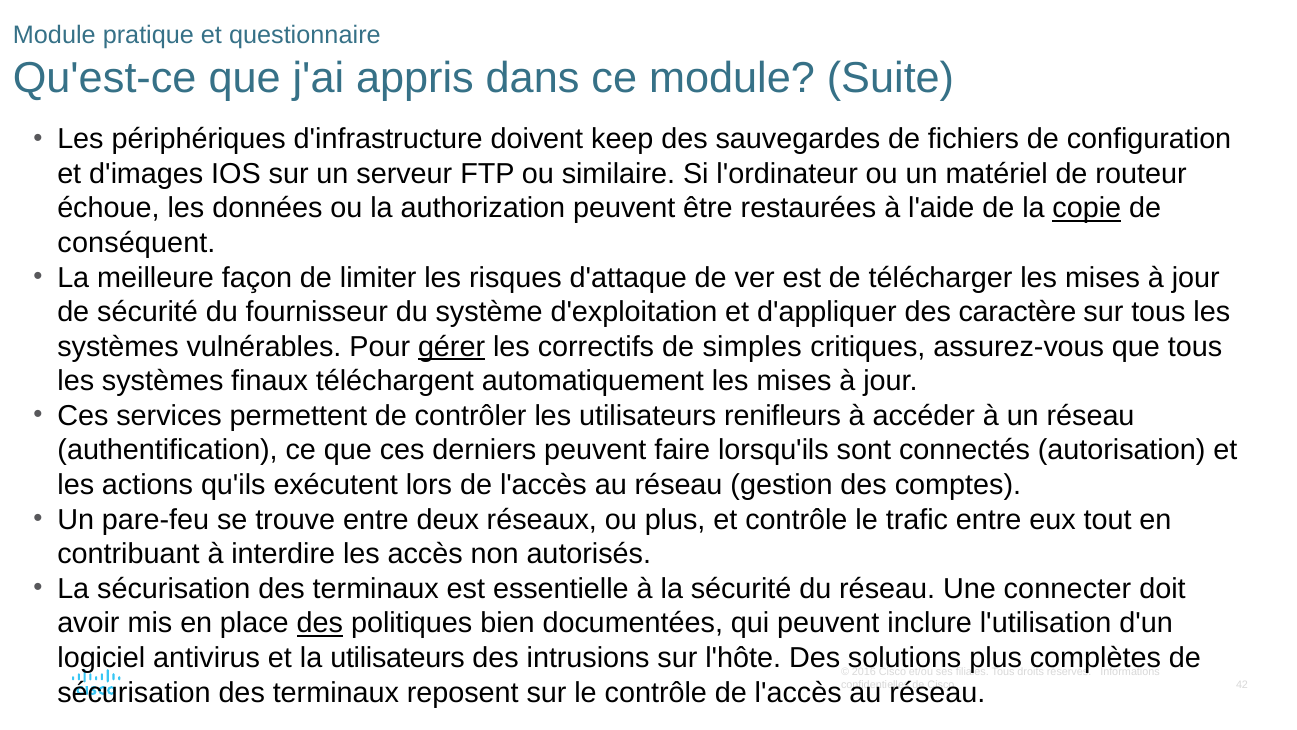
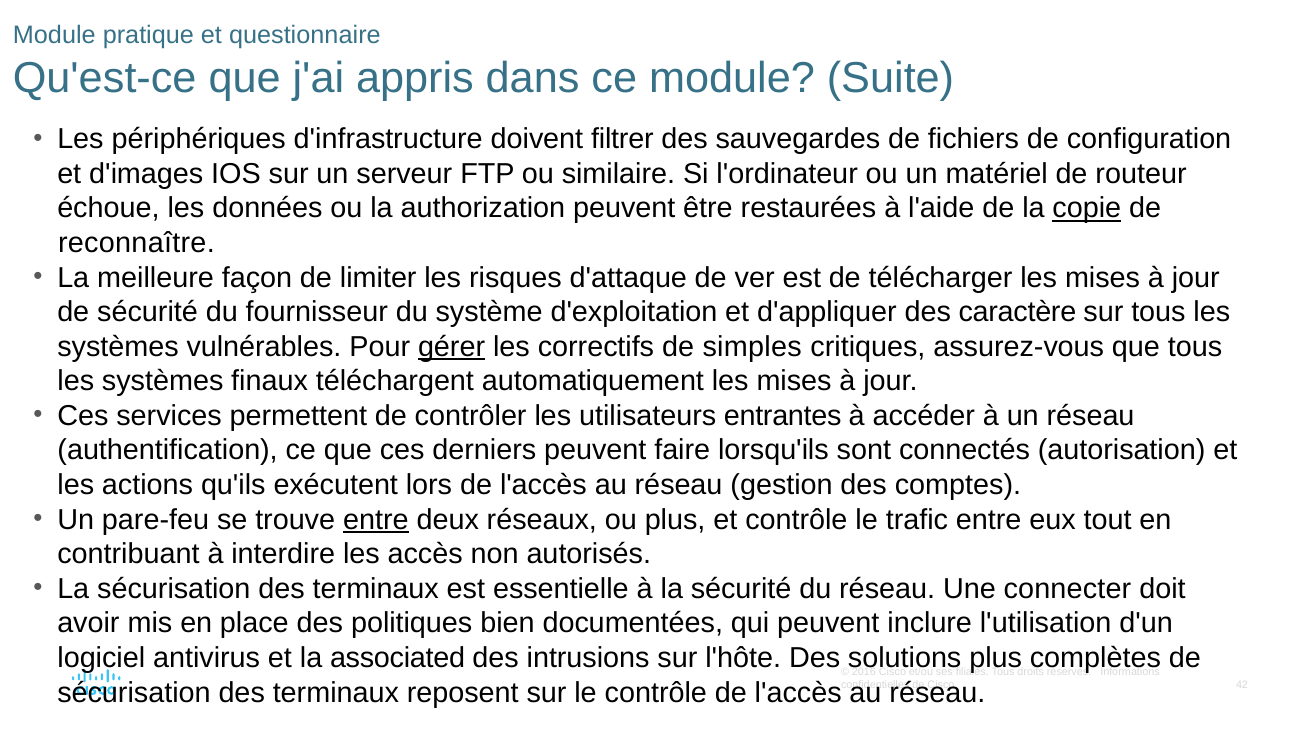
keep: keep -> filtrer (622, 139)
conséquent: conséquent -> reconnaître (136, 243)
renifleurs: renifleurs -> entrantes (783, 416)
entre underline: none -> present (376, 519)
des underline: present -> none (320, 623)
la utilisateurs: utilisateurs -> associated (398, 658)
